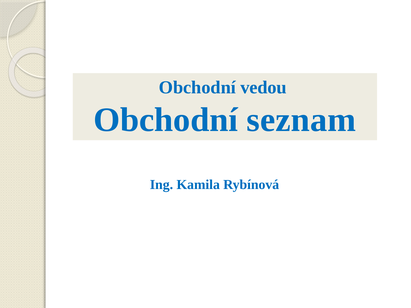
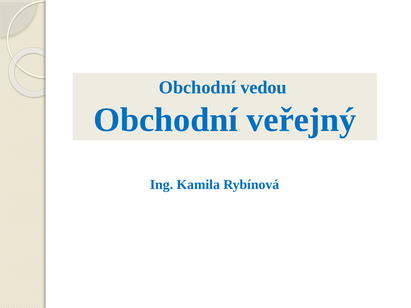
seznam: seznam -> veřejný (301, 120)
